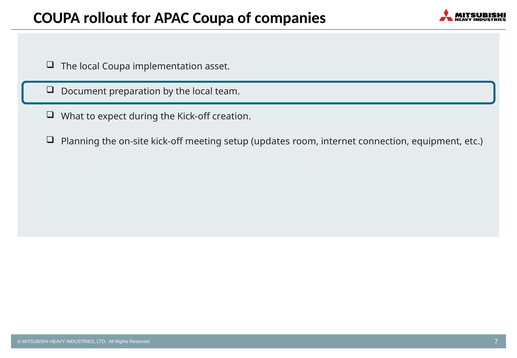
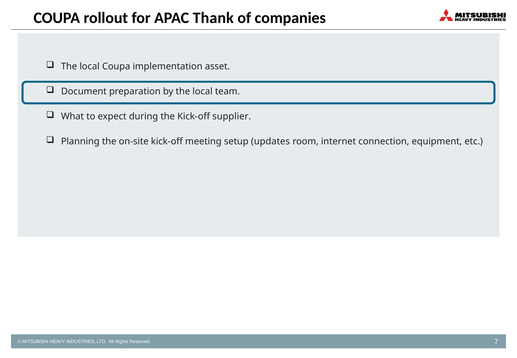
APAC Coupa: Coupa -> Thank (213, 18)
creation: creation -> supplier (232, 117)
